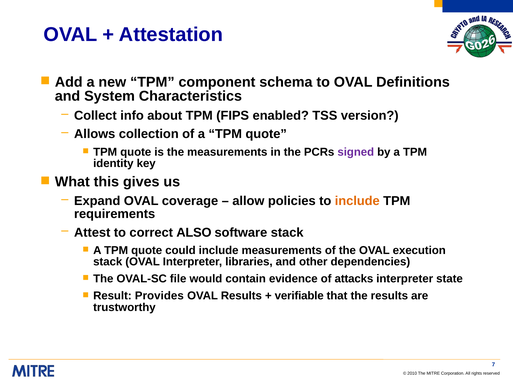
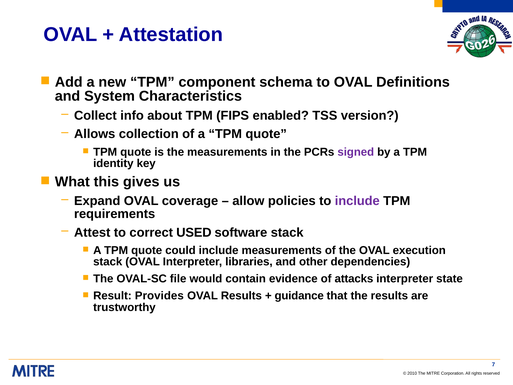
include colour: orange -> purple (357, 201)
ALSO: ALSO -> USED (194, 232)
verifiable: verifiable -> guidance (299, 296)
